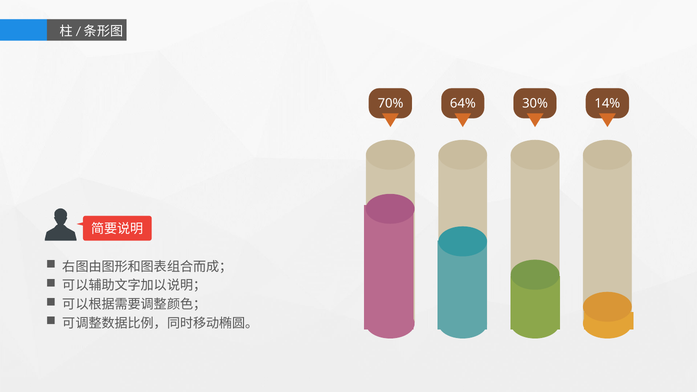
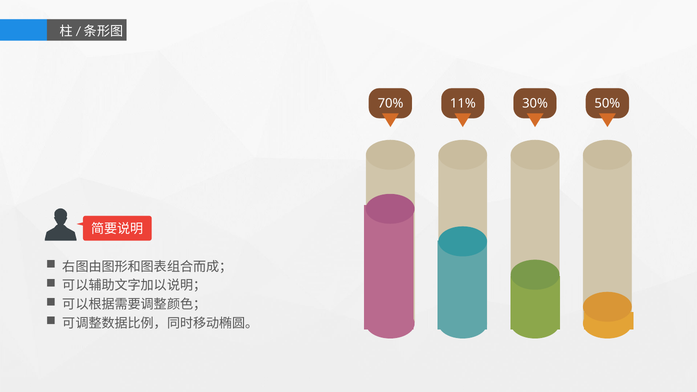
64%: 64% -> 11% (463, 103)
14%: 14% -> 50% (607, 103)
